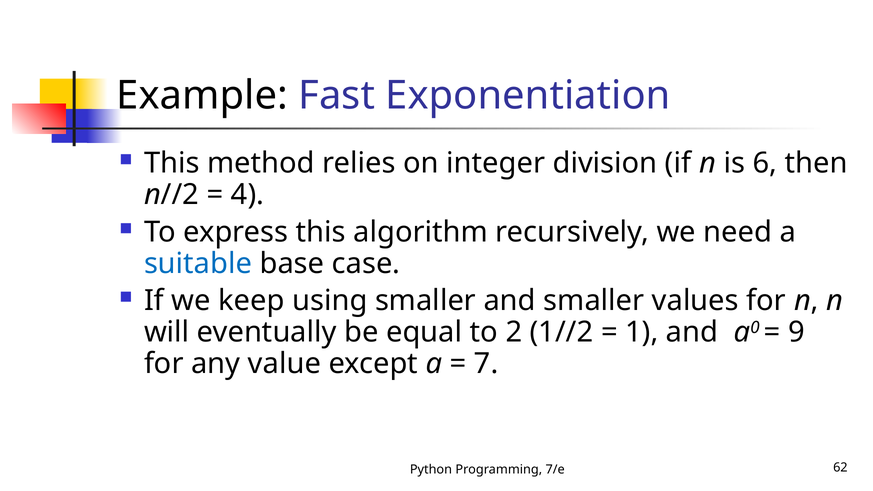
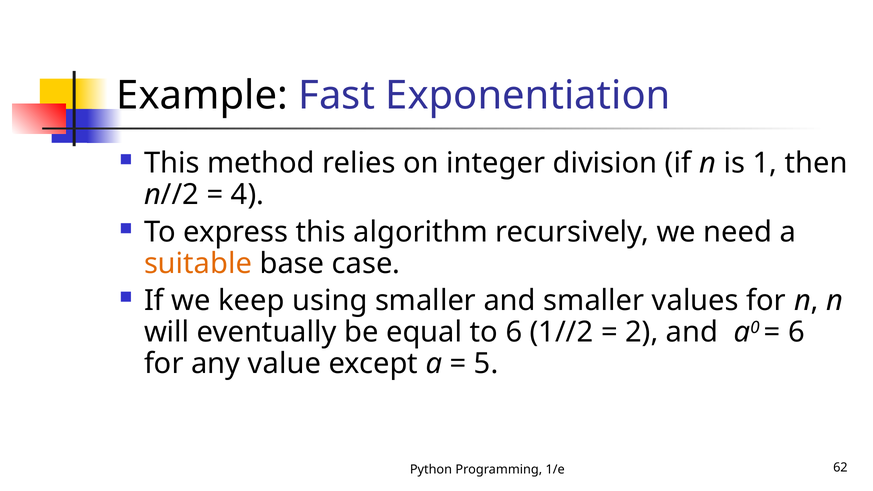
6: 6 -> 1 (765, 163)
suitable colour: blue -> orange (198, 263)
to 2: 2 -> 6 (514, 332)
1: 1 -> 2 (642, 332)
9: 9 -> 6 (796, 332)
7: 7 -> 5 (486, 364)
7/e: 7/e -> 1/e (555, 470)
